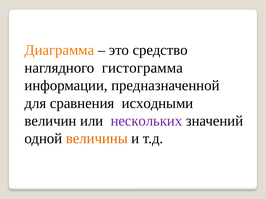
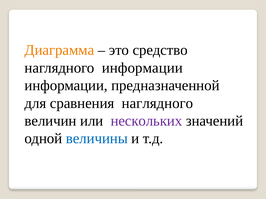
наглядного гистограмма: гистограмма -> информации (142, 68)
сравнения исходными: исходными -> наглядного (157, 103)
величины colour: orange -> blue (97, 139)
